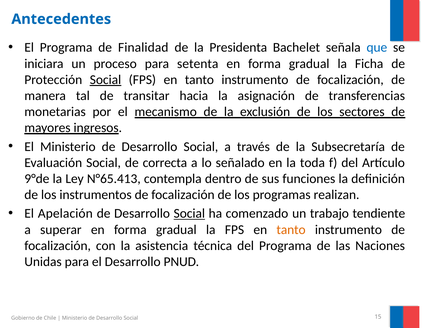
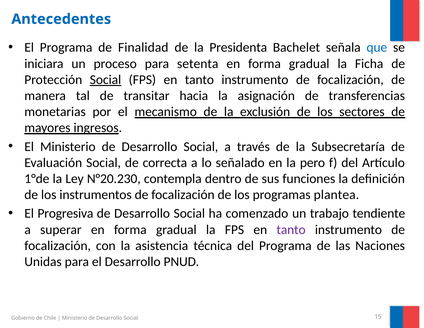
toda: toda -> pero (312, 163)
9°de: 9°de -> 1°de (37, 179)
N°65.413: N°65.413 -> N°20.230 (114, 179)
realizan: realizan -> plantea (336, 195)
Apelación: Apelación -> Progresiva (65, 214)
Social underline: present -> none (189, 214)
tanto colour: orange -> purple (291, 230)
